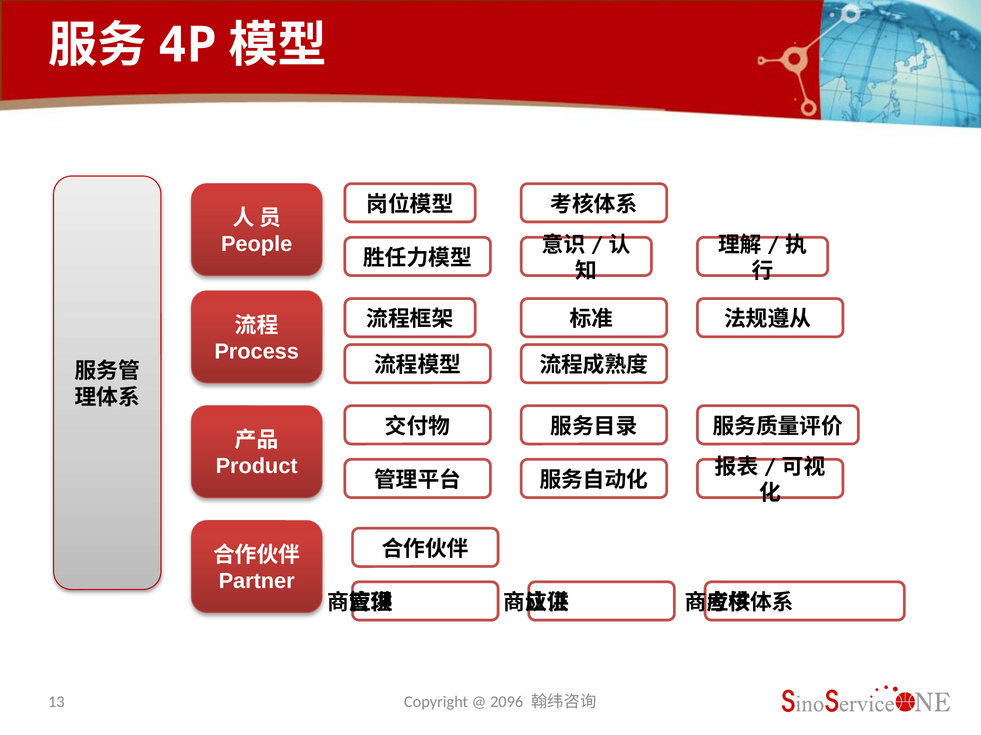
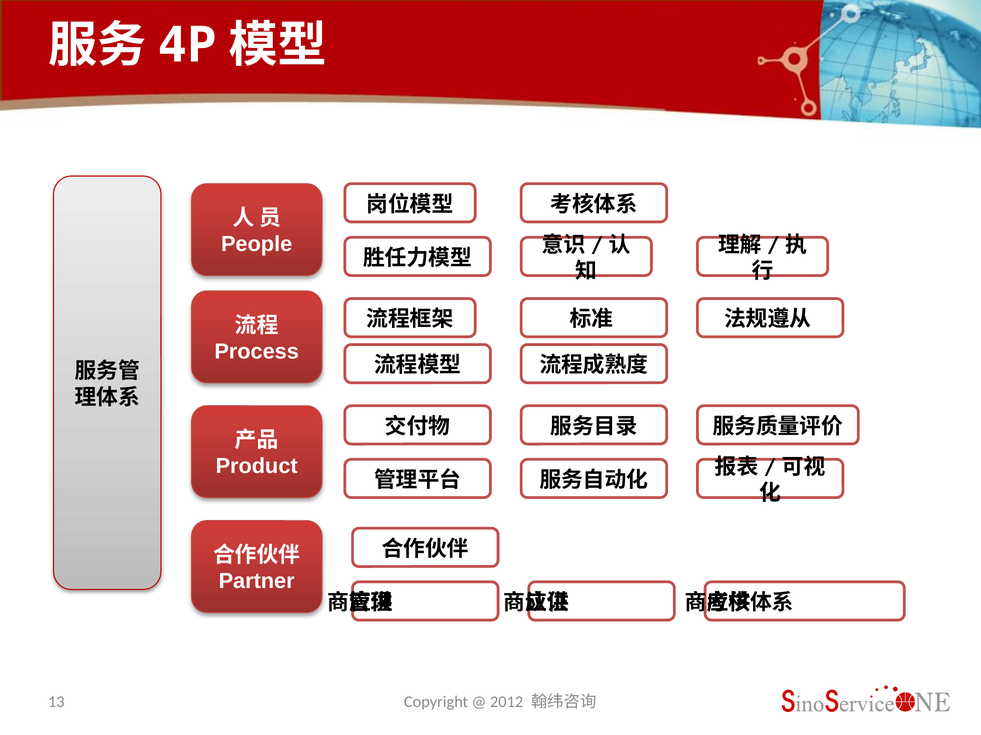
2096: 2096 -> 2012 (507, 703)
